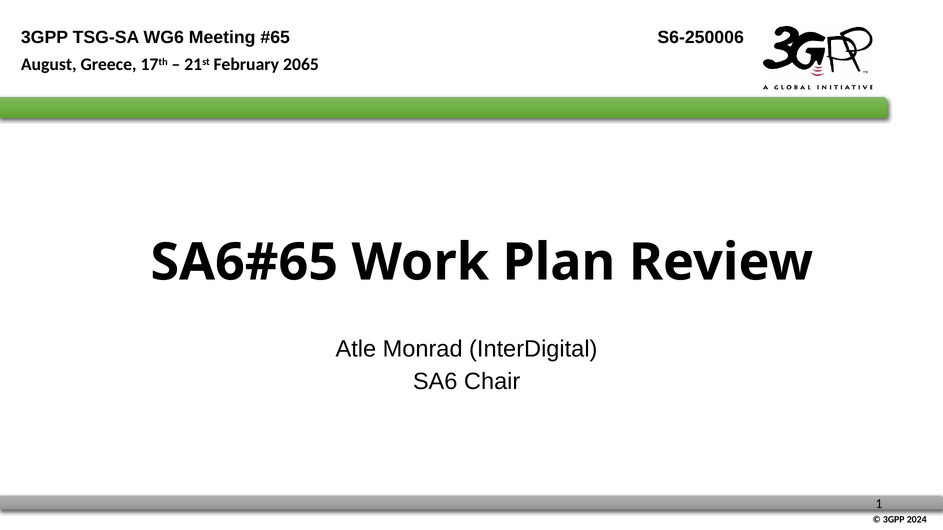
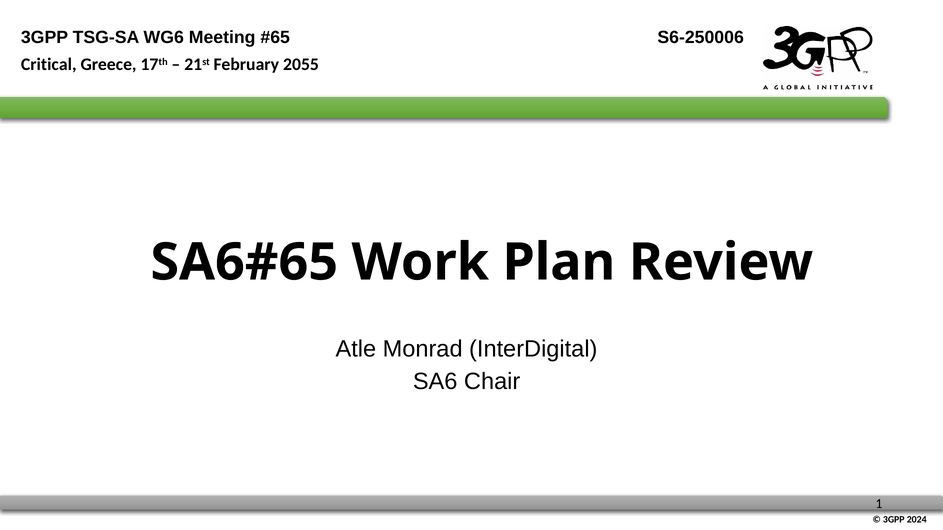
August: August -> Critical (49, 65)
2065: 2065 -> 2055 (301, 65)
